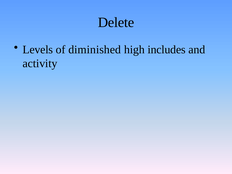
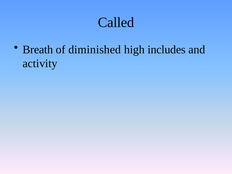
Delete: Delete -> Called (116, 22)
Levels: Levels -> Breath (38, 50)
